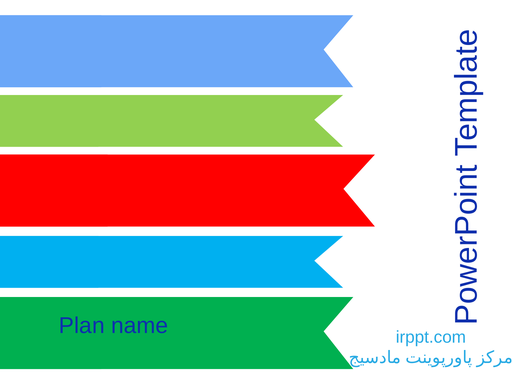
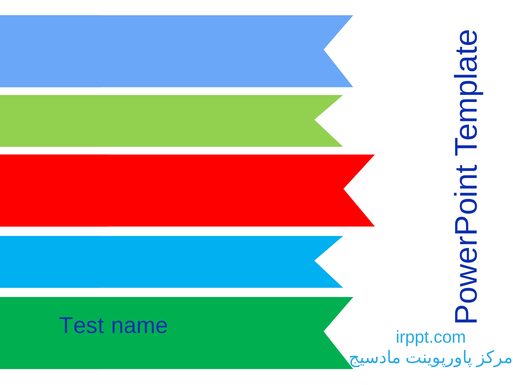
Plan: Plan -> Test (82, 325)
